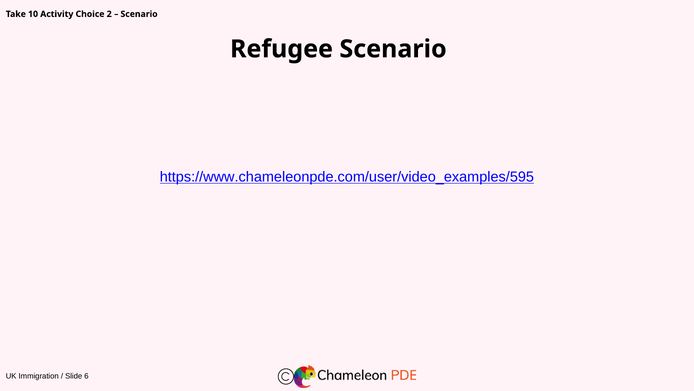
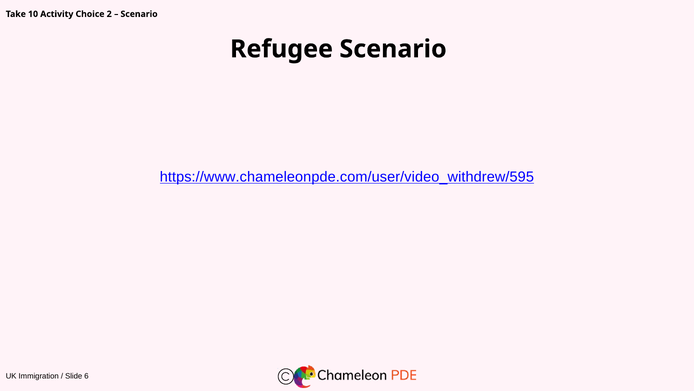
https://www.chameleonpde.com/user/video_examples/595: https://www.chameleonpde.com/user/video_examples/595 -> https://www.chameleonpde.com/user/video_withdrew/595 (347, 177)
